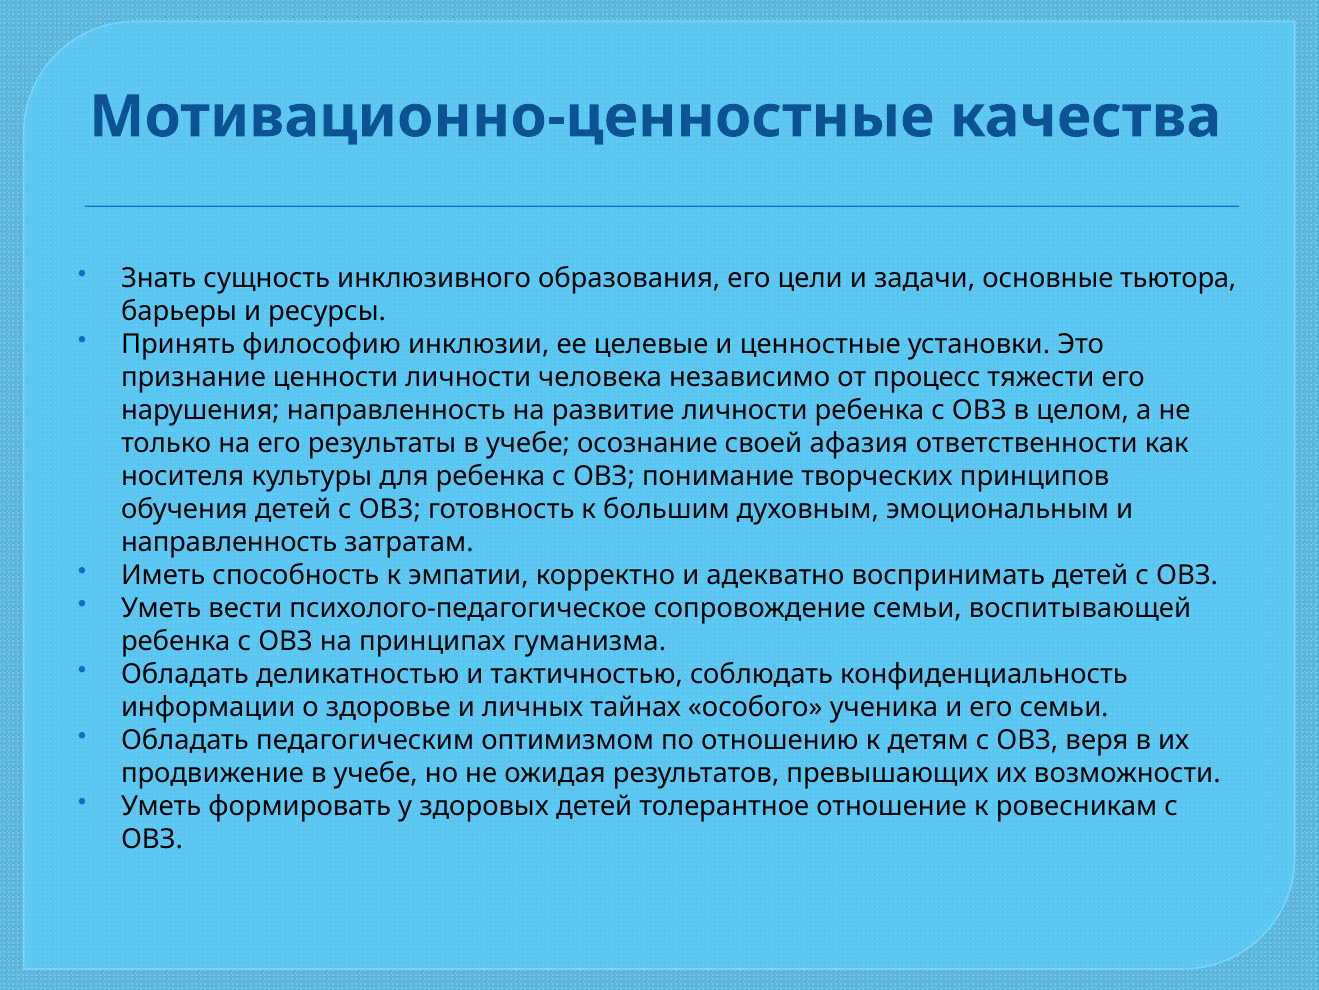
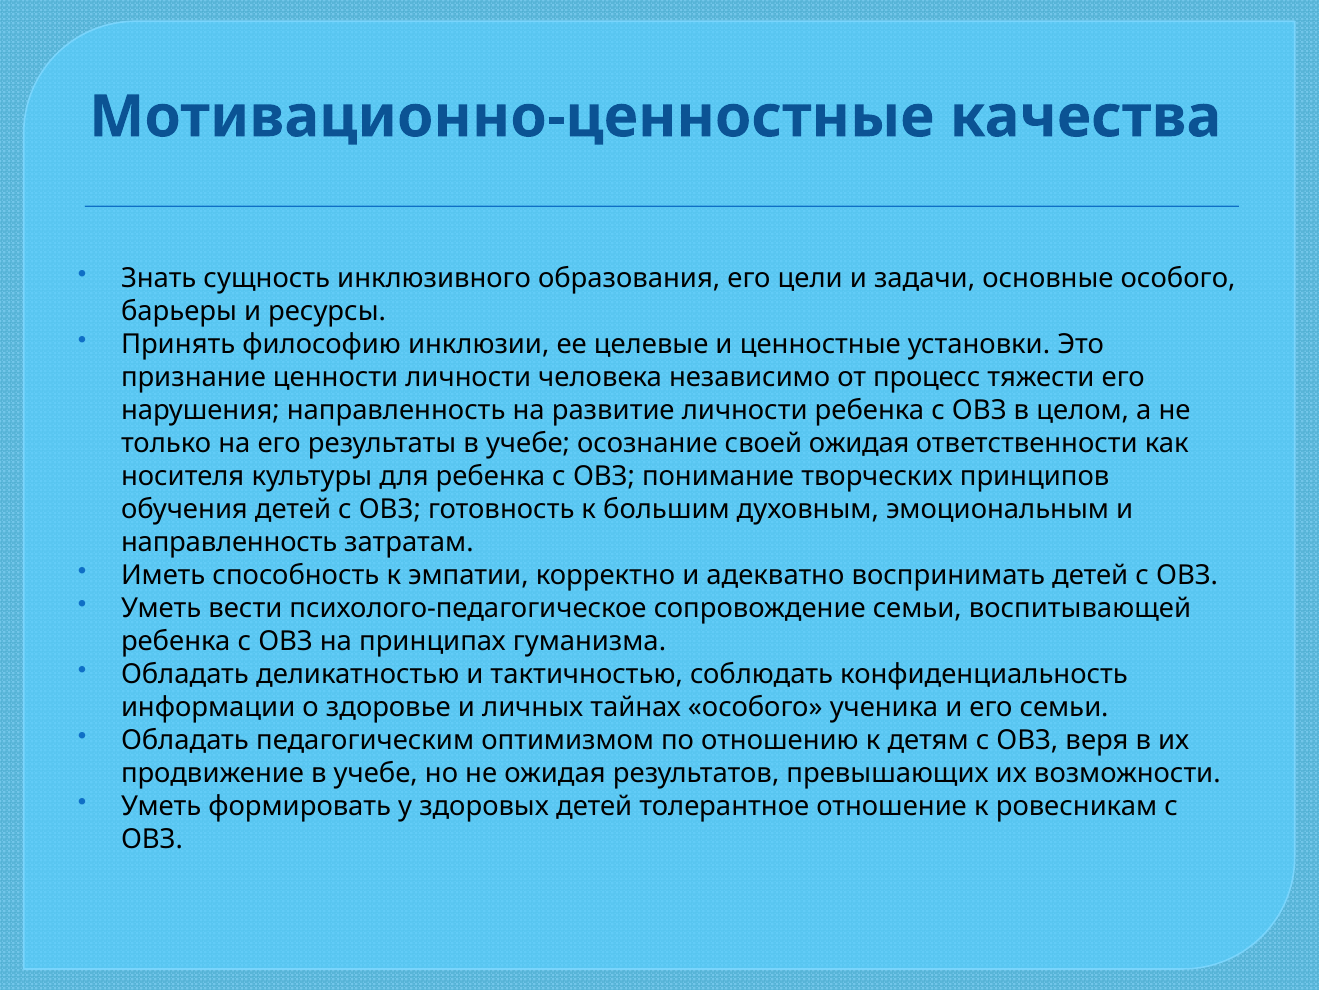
основные тьютора: тьютора -> особого (1178, 278)
своей афазия: афазия -> ожидая (859, 443)
